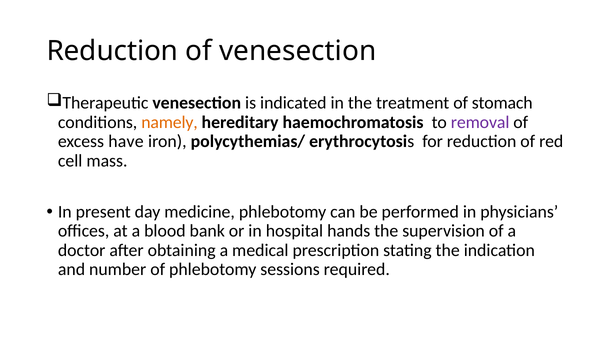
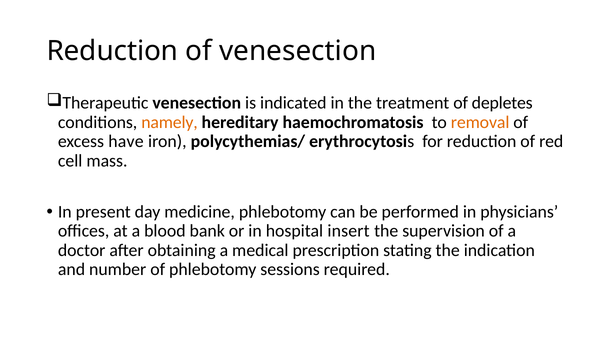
stomach: stomach -> depletes (502, 103)
removal colour: purple -> orange (480, 122)
hands: hands -> insert (349, 231)
